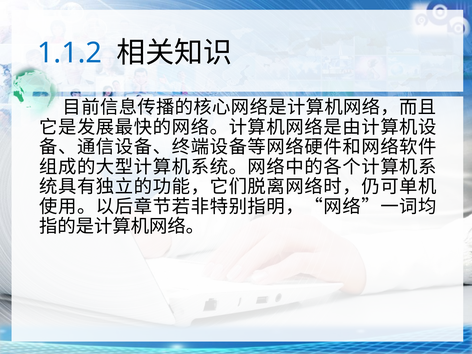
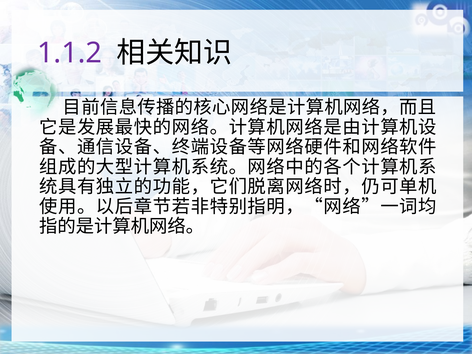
1.1.2 colour: blue -> purple (70, 53)
